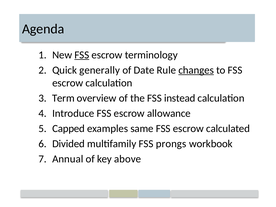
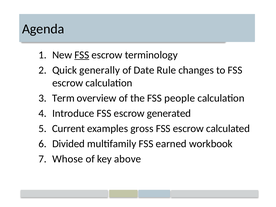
changes underline: present -> none (196, 70)
instead: instead -> people (180, 98)
allowance: allowance -> generated (169, 113)
Capped: Capped -> Current (69, 129)
same: same -> gross (142, 129)
prongs: prongs -> earned (171, 144)
Annual: Annual -> Whose (68, 159)
